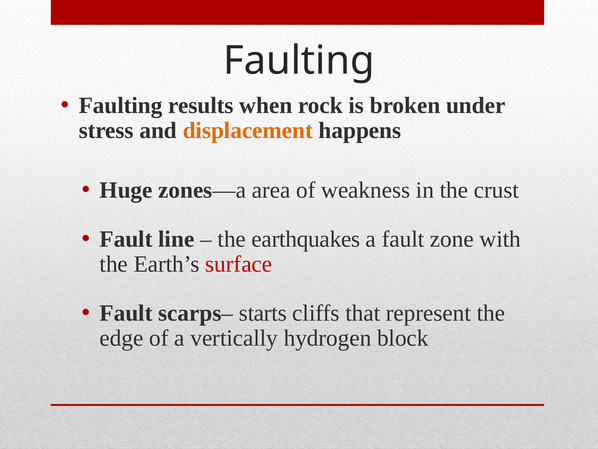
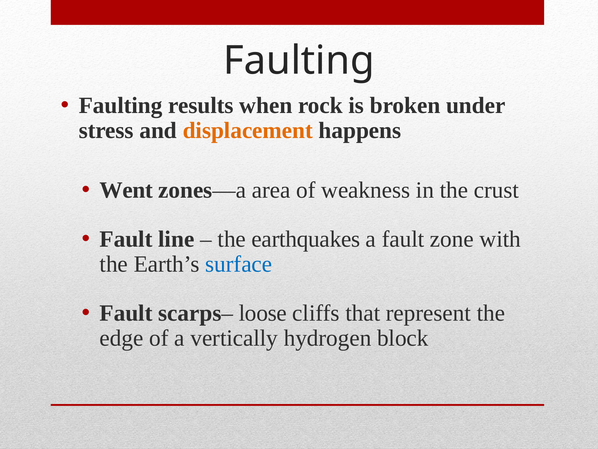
Huge: Huge -> Went (126, 190)
surface colour: red -> blue (239, 264)
starts: starts -> loose (263, 313)
